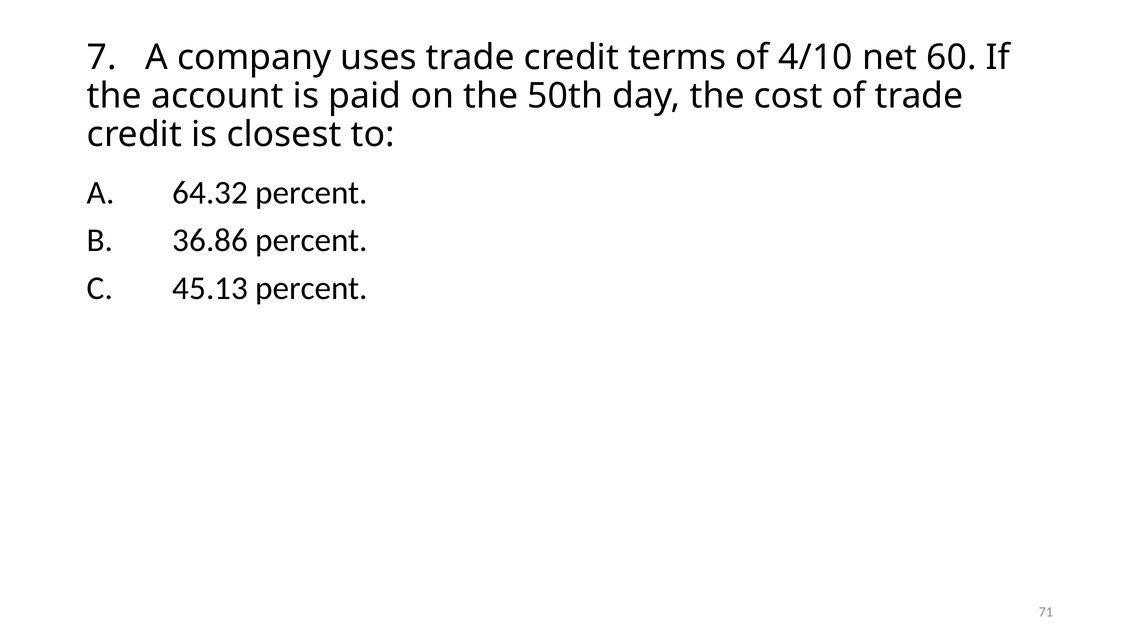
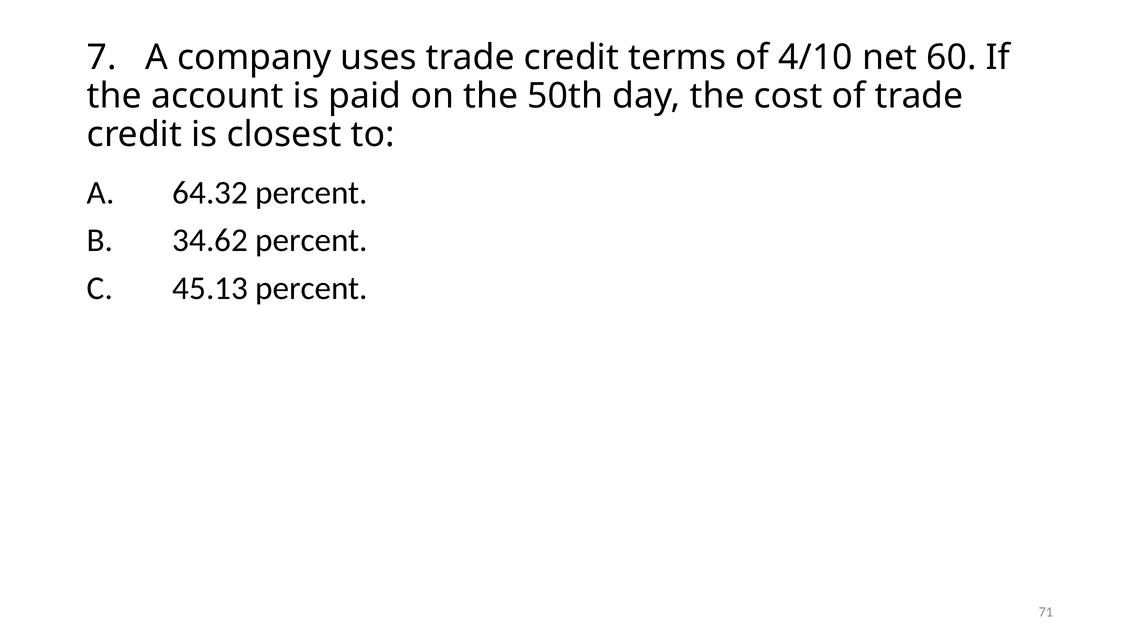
36.86: 36.86 -> 34.62 (210, 241)
